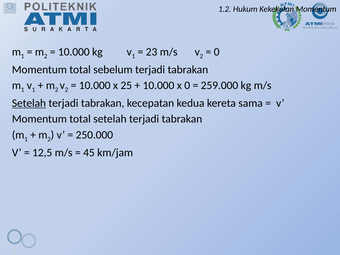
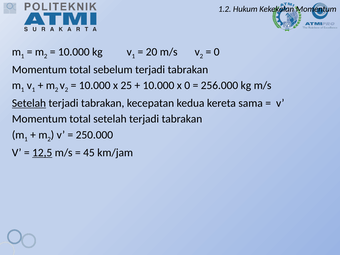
23: 23 -> 20 (152, 52)
259.000: 259.000 -> 256.000 (219, 85)
12,5 underline: none -> present (42, 153)
